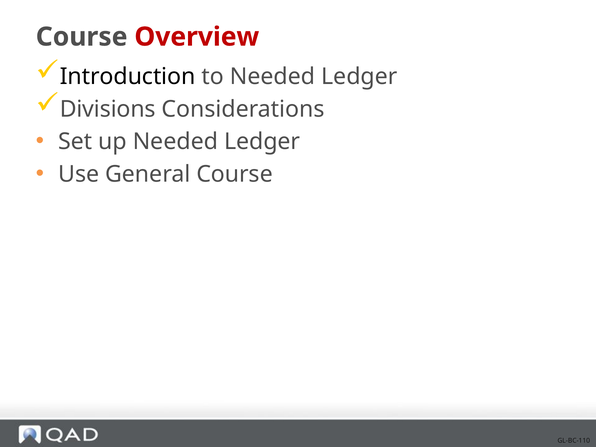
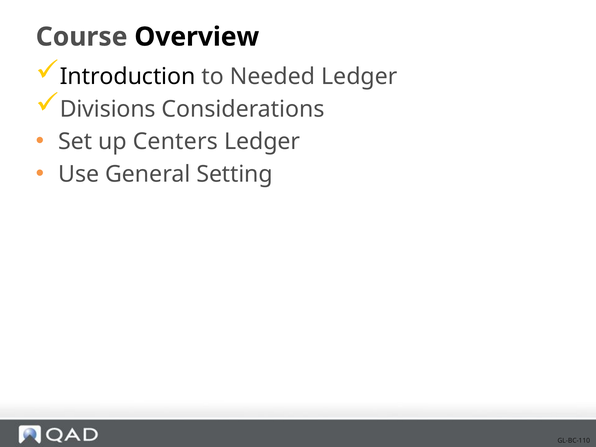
Overview colour: red -> black (197, 37)
up Needed: Needed -> Centers (175, 142)
General Course: Course -> Setting (235, 174)
